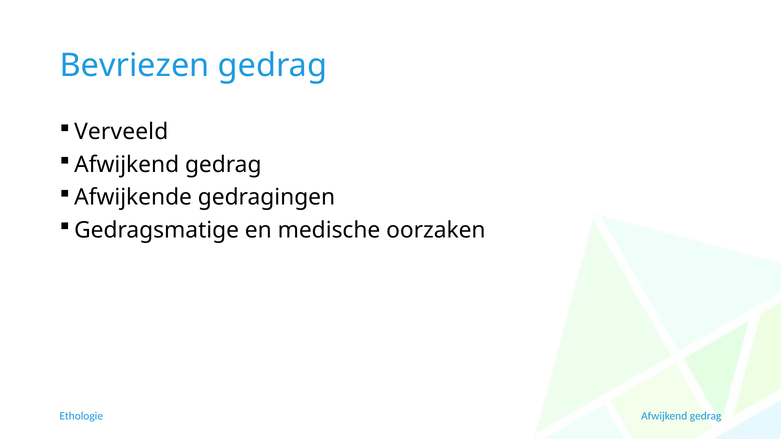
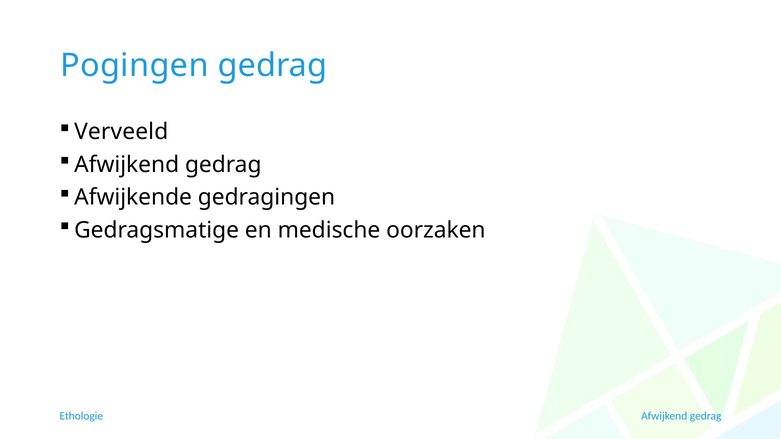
Bevriezen: Bevriezen -> Pogingen (134, 66)
